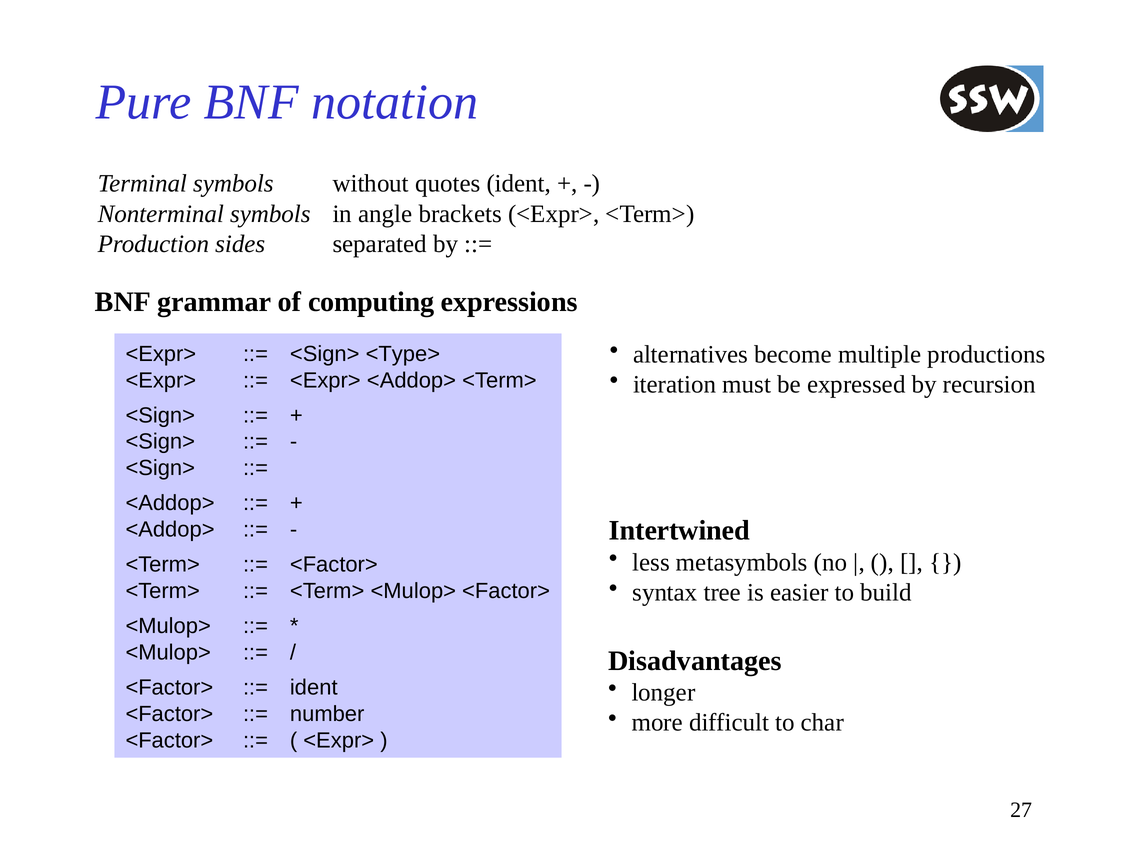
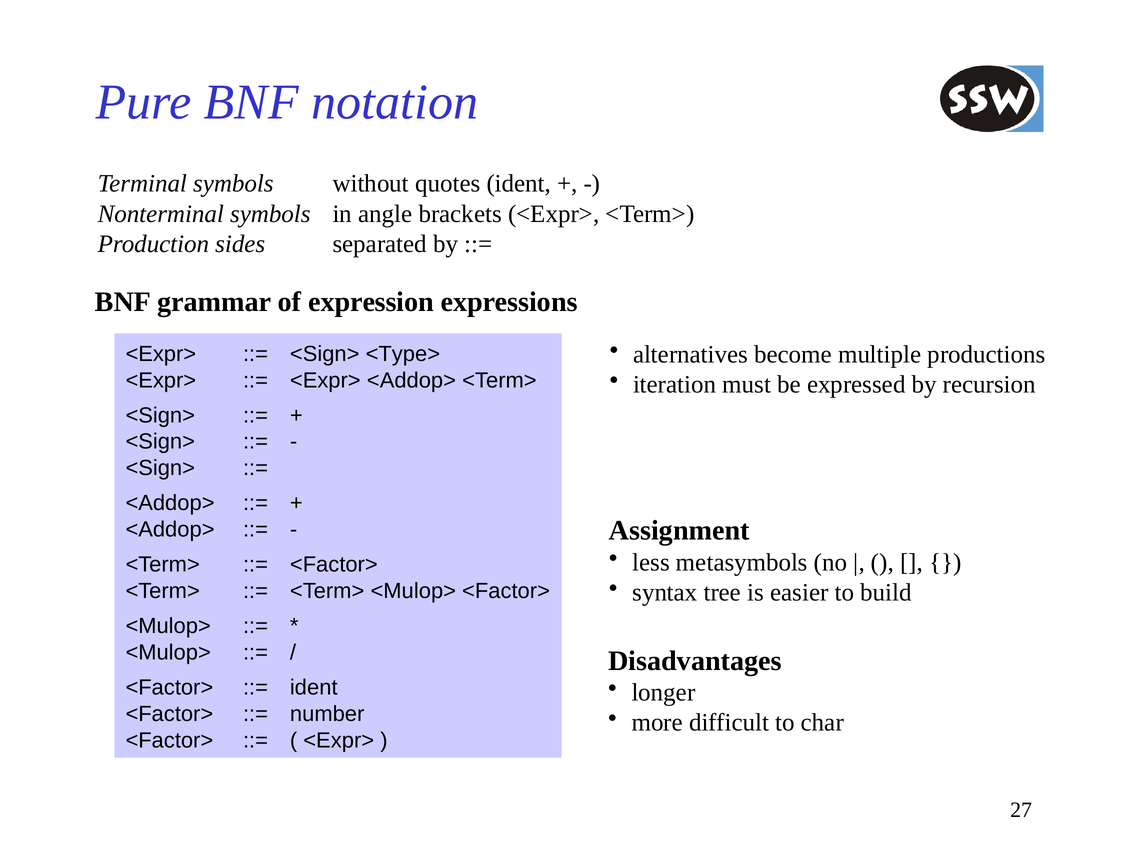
computing: computing -> expression (371, 302)
Intertwined: Intertwined -> Assignment (679, 531)
